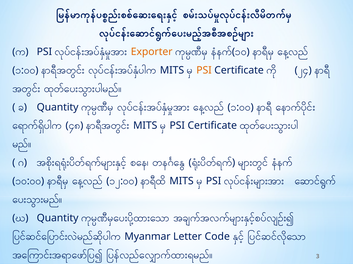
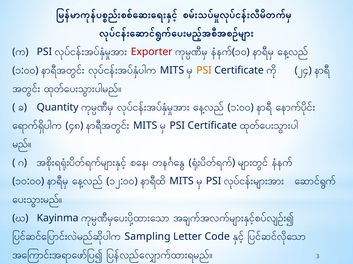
Exporter colour: orange -> red (152, 52)
Quantity: Quantity -> Kayinma (58, 219)
Myanmar: Myanmar -> Sampling (147, 237)
